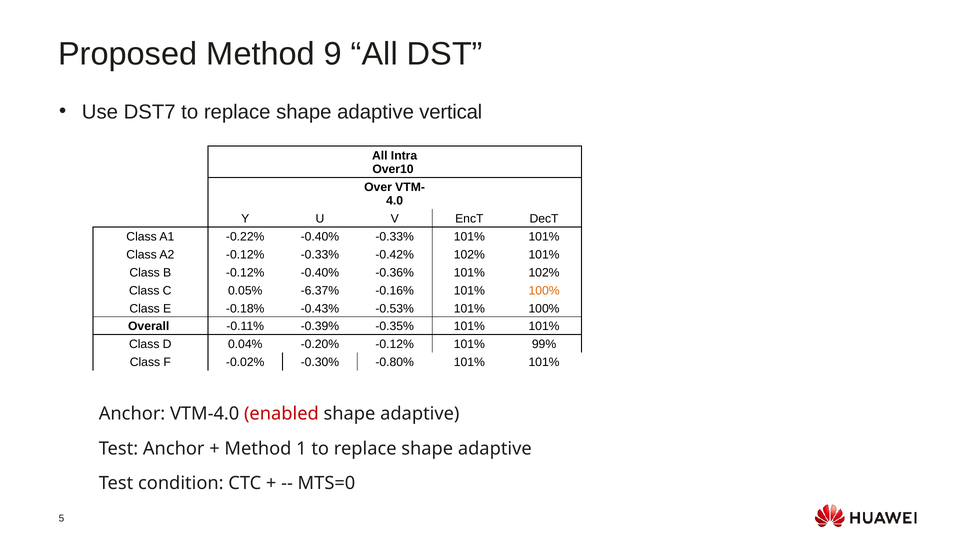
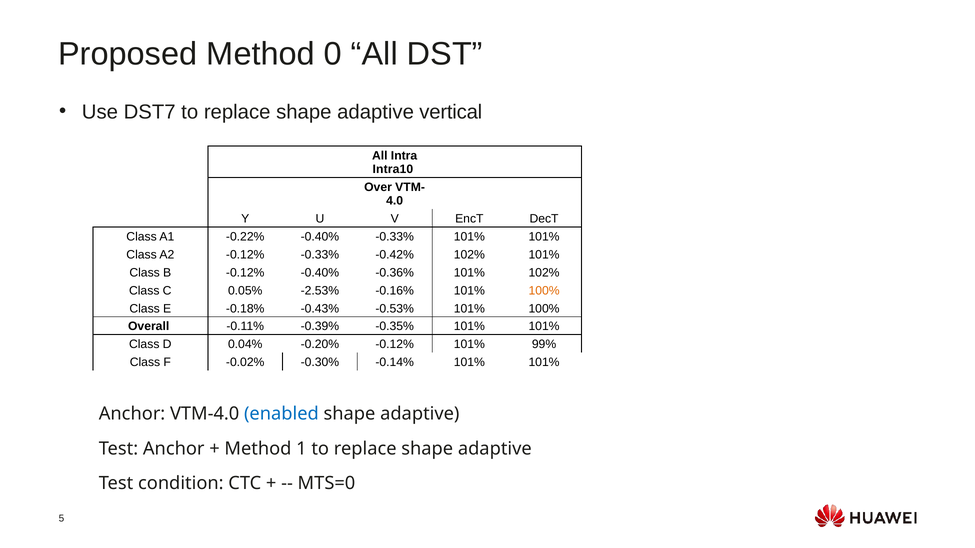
9: 9 -> 0 (333, 54)
Over10: Over10 -> Intra10 (393, 169)
-6.37%: -6.37% -> -2.53% (320, 291)
-0.80%: -0.80% -> -0.14% (395, 362)
enabled colour: red -> blue (281, 414)
